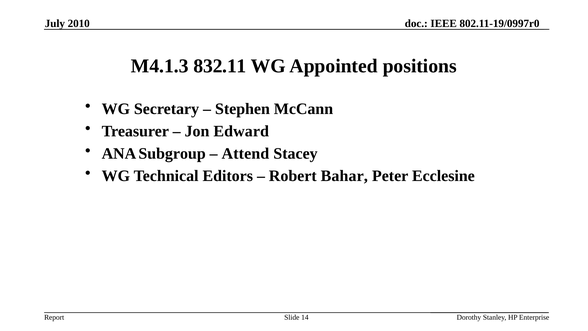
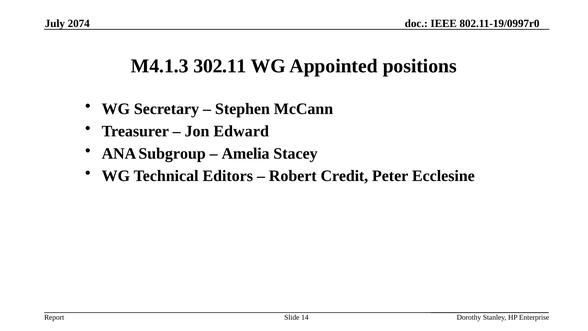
2010: 2010 -> 2074 (79, 24)
832.11: 832.11 -> 302.11 (220, 66)
Attend: Attend -> Amelia (246, 153)
Bahar: Bahar -> Credit (344, 176)
